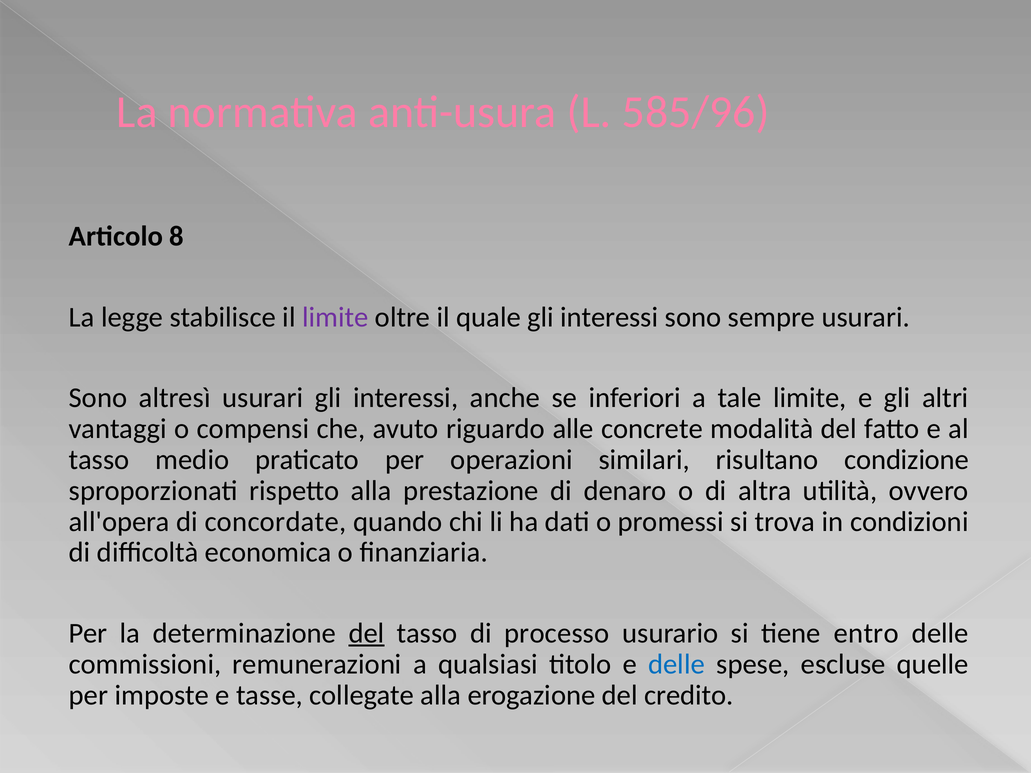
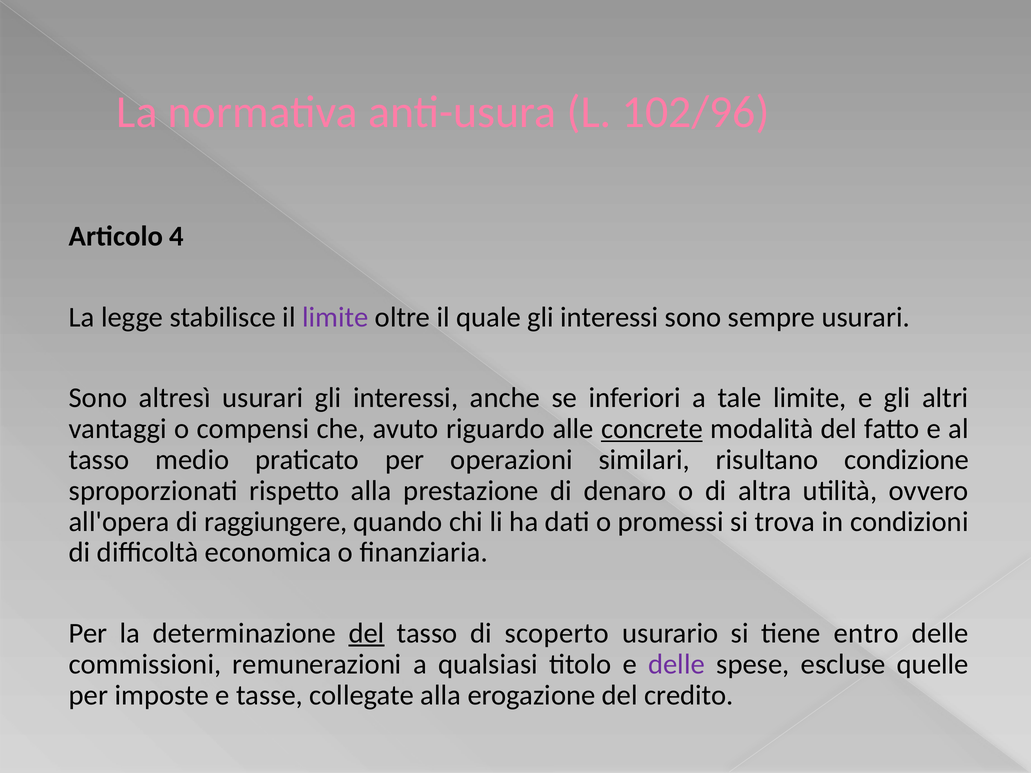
585/96: 585/96 -> 102/96 (696, 112)
8: 8 -> 4 (177, 237)
concrete underline: none -> present (652, 429)
concordate: concordate -> raggiungere (276, 522)
processo: processo -> scoperto (557, 633)
delle colour: blue -> purple (677, 664)
